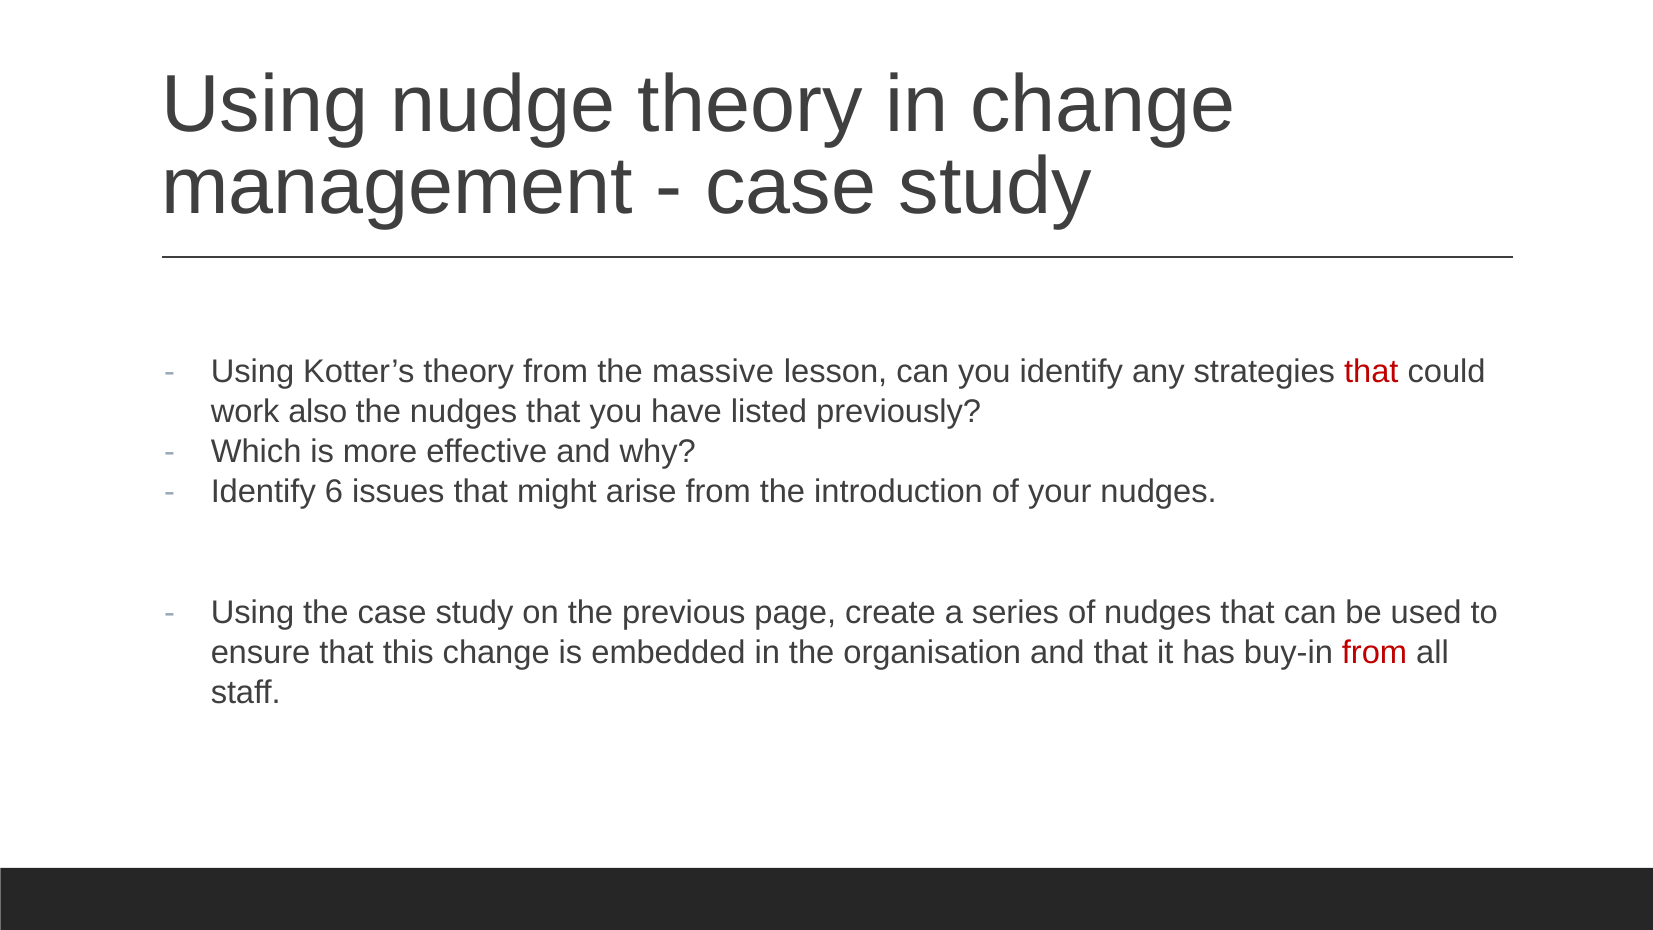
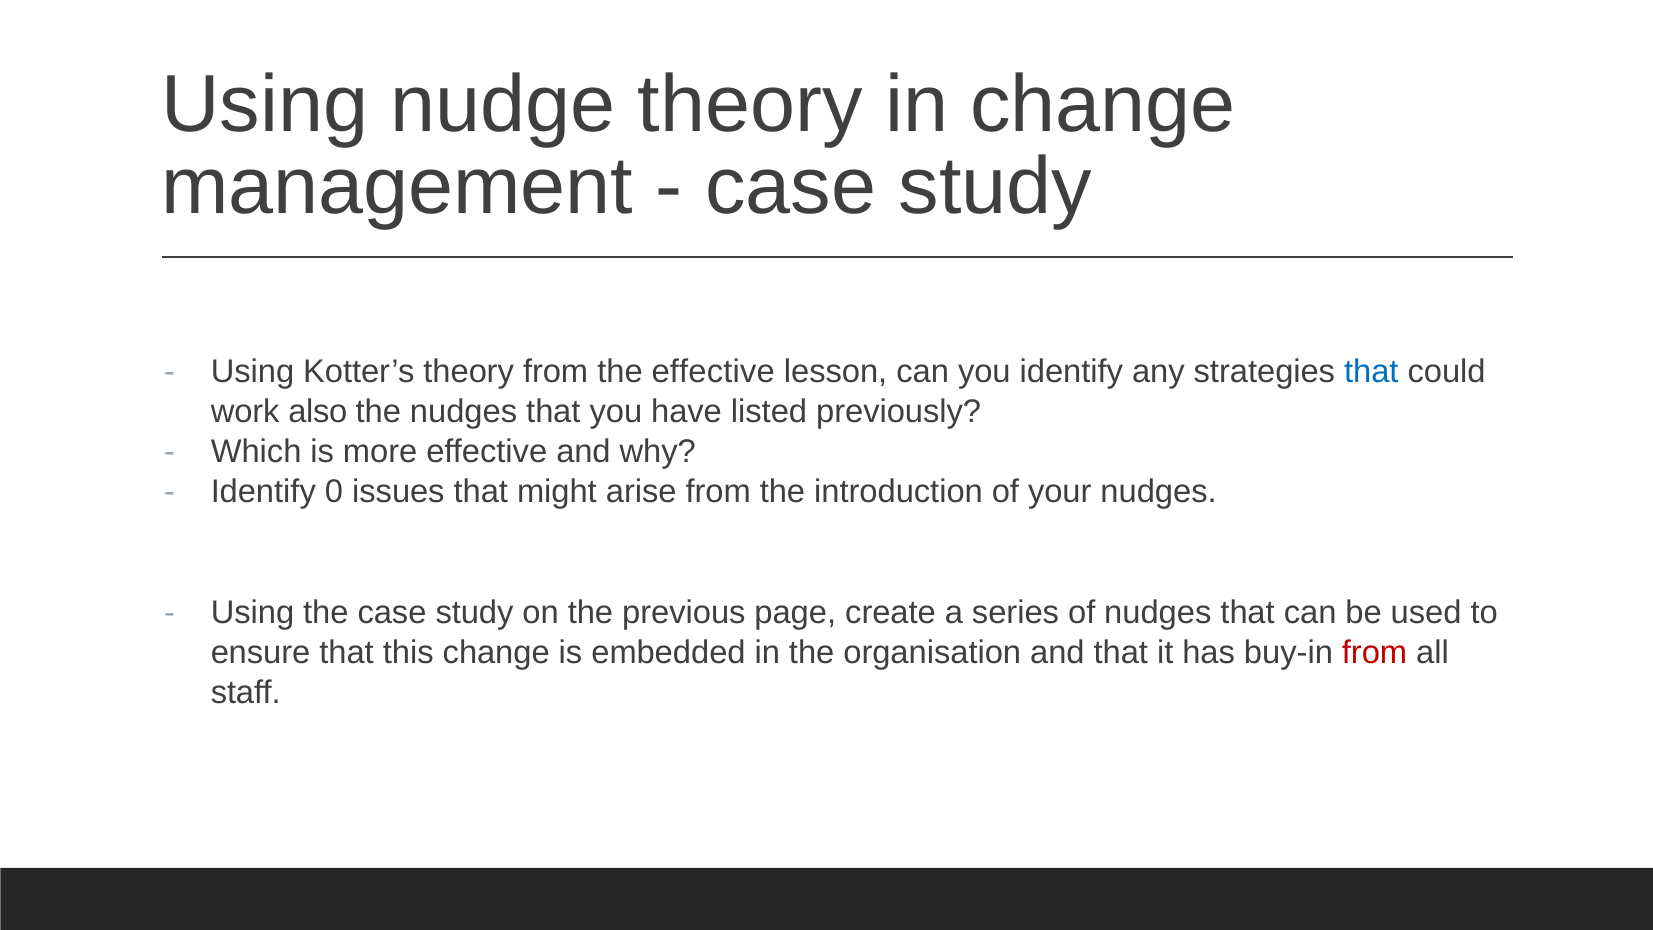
the massive: massive -> effective (713, 371)
that colour: red -> blue (1371, 371)
6: 6 -> 0 (334, 491)
